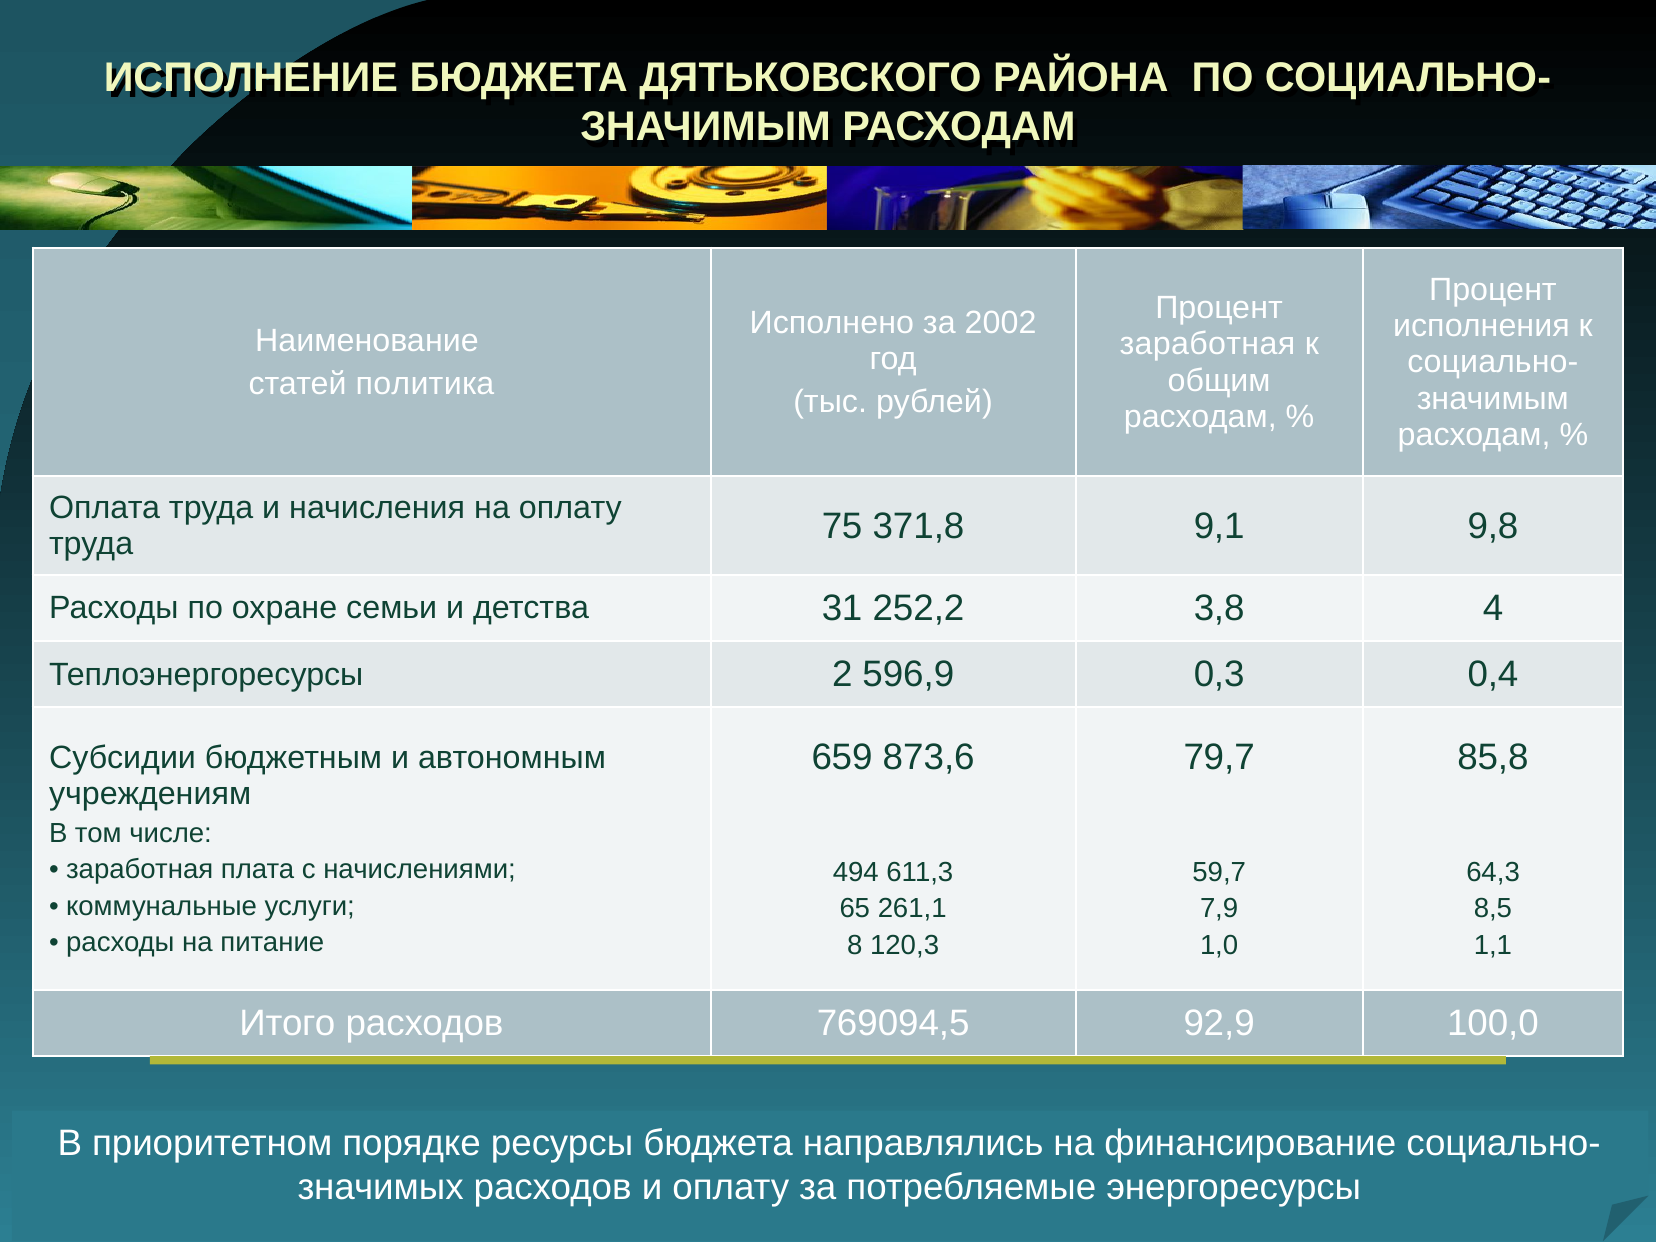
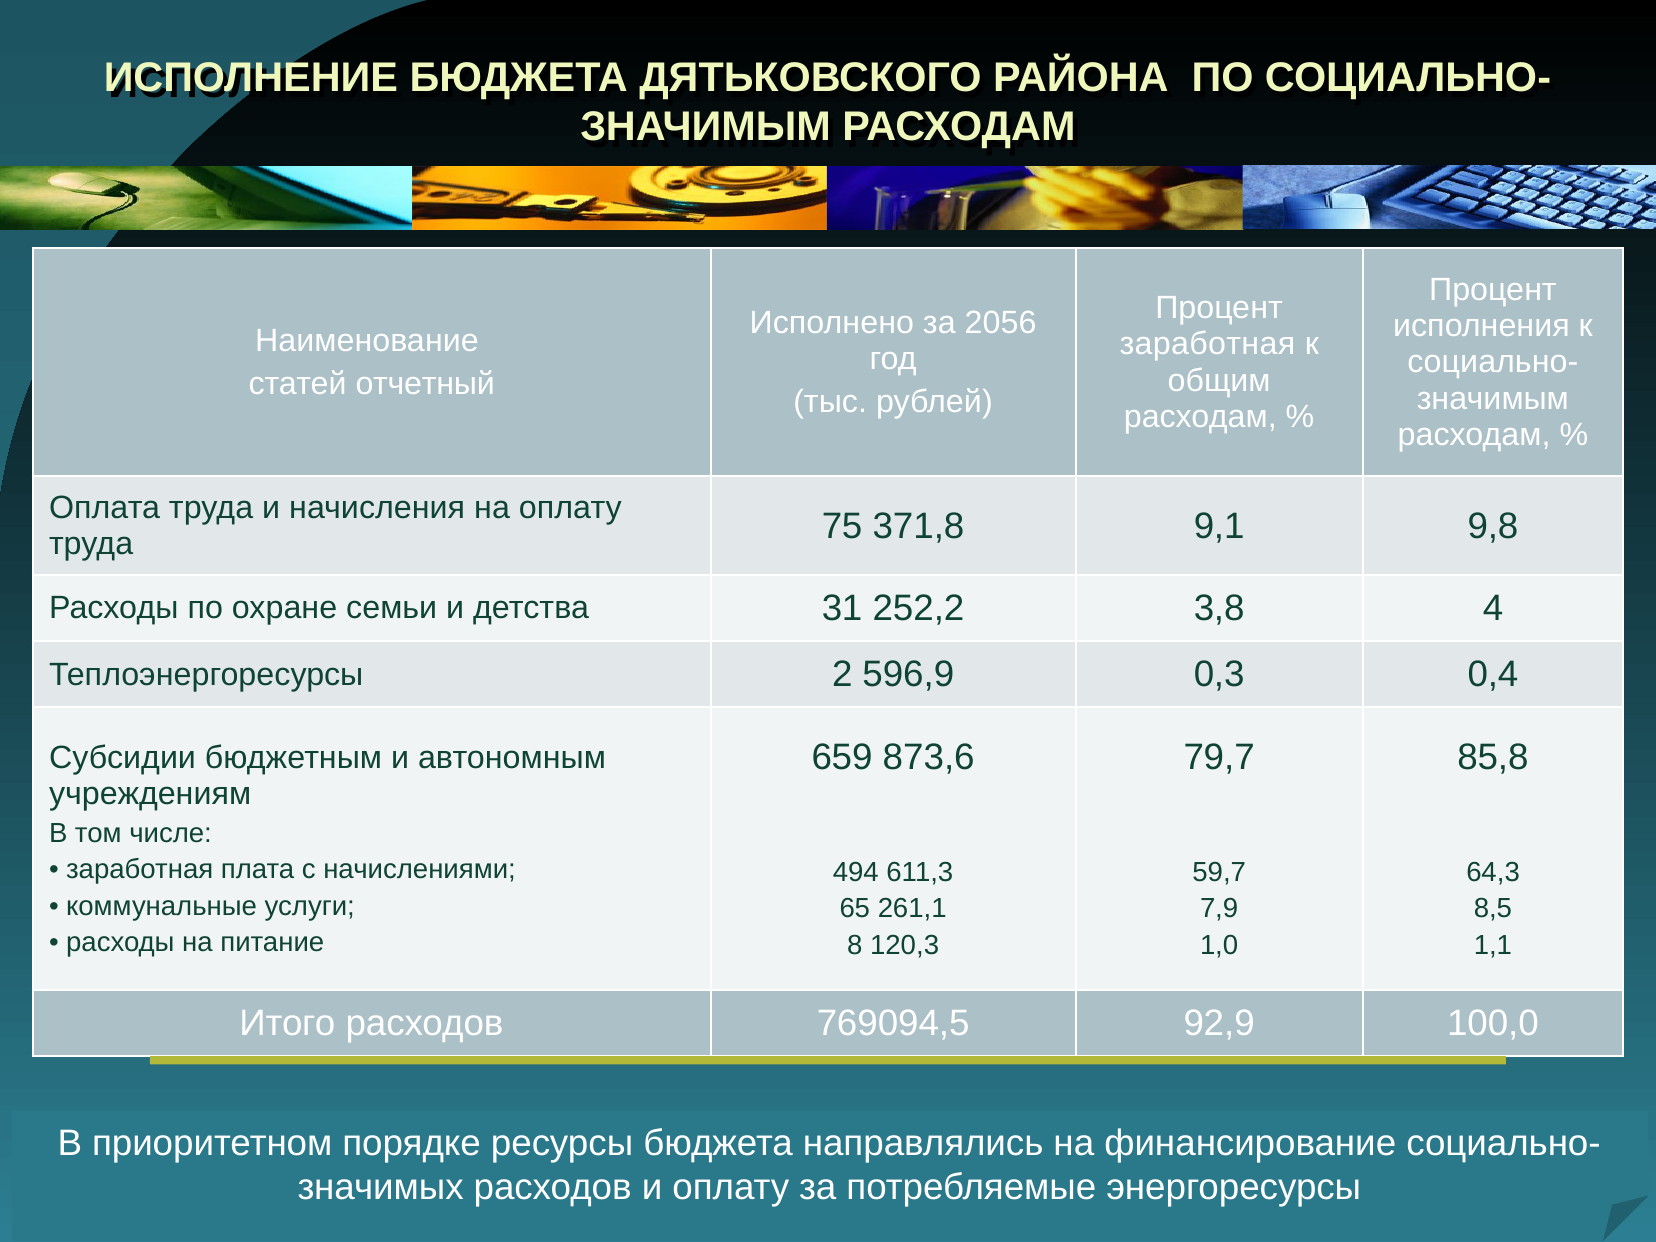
2002: 2002 -> 2056 (1001, 323)
политика: политика -> отчетный (425, 384)
